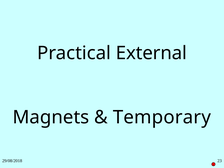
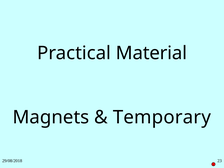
External: External -> Material (151, 53)
